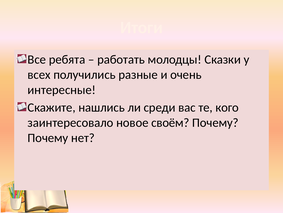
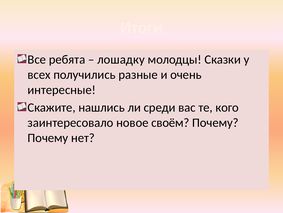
работать: работать -> лошадку (121, 59)
